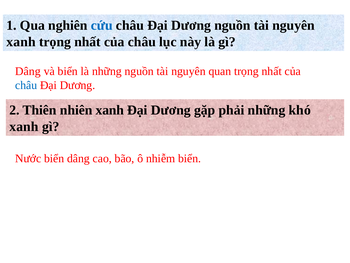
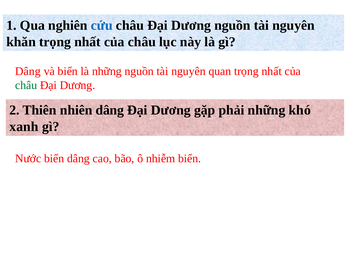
xanh: xanh -> khăn (21, 42)
châu colour: blue -> green (26, 85)
nhiên xanh: xanh -> dâng (110, 110)
